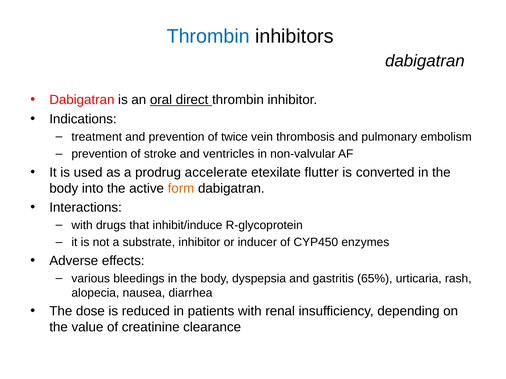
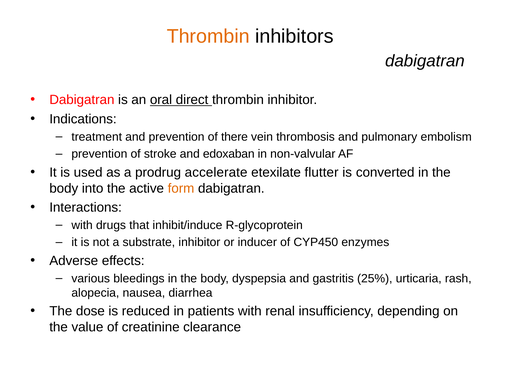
Thrombin colour: blue -> orange (208, 36)
twice: twice -> there (234, 137)
ventricles: ventricles -> edoxaban (229, 154)
65%: 65% -> 25% (375, 279)
